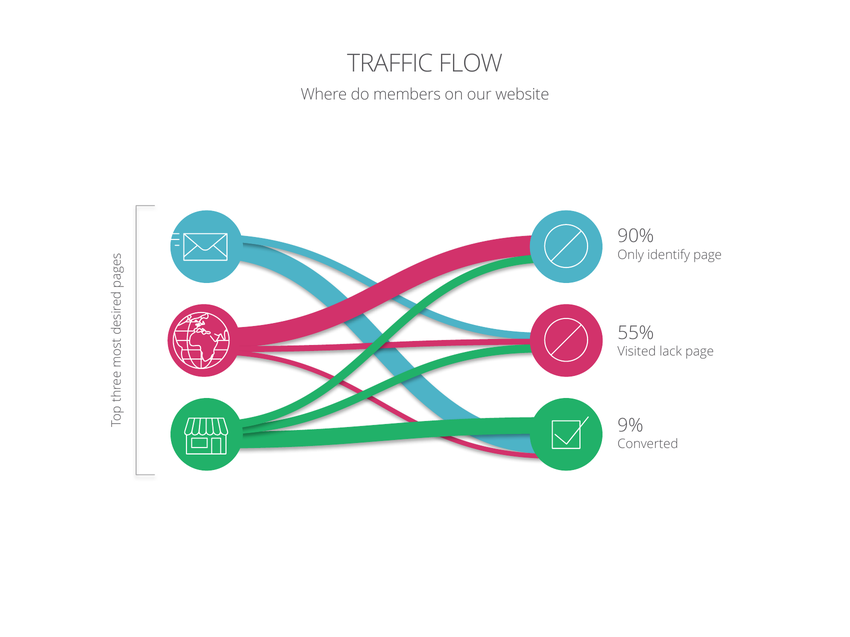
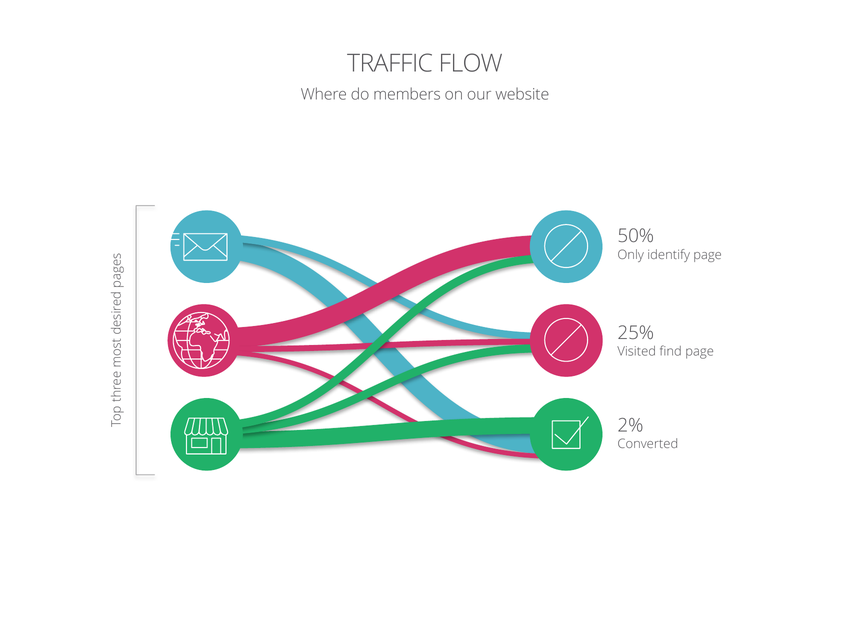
90%: 90% -> 50% (636, 236)
55%: 55% -> 25% (636, 333)
lack: lack -> find (671, 352)
9%: 9% -> 2% (630, 426)
